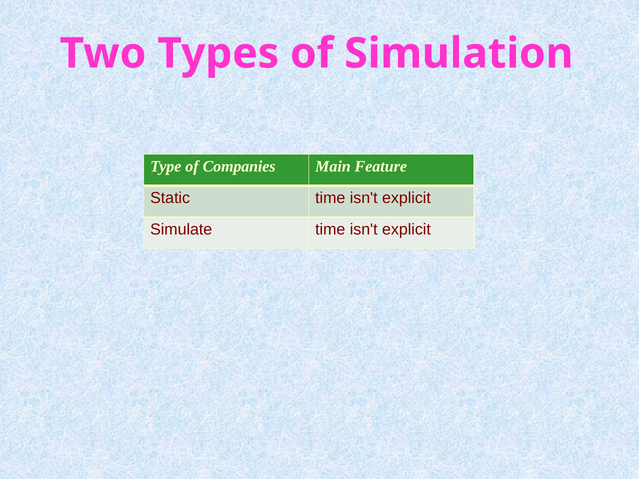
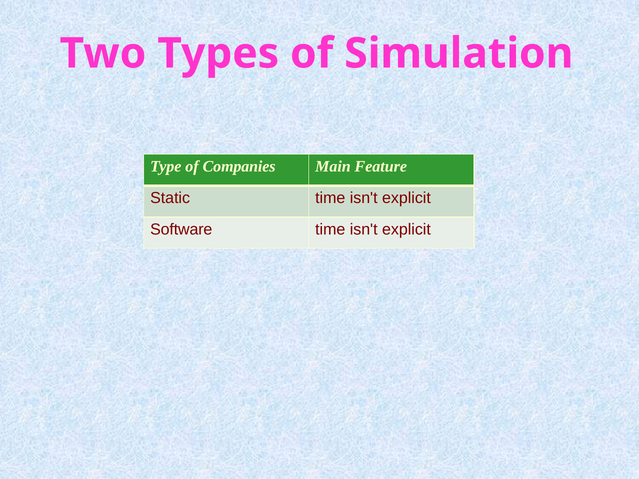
Simulate: Simulate -> Software (181, 230)
